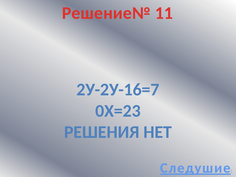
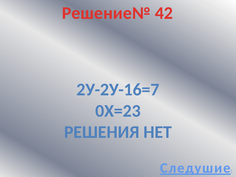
11: 11 -> 42 (164, 13)
